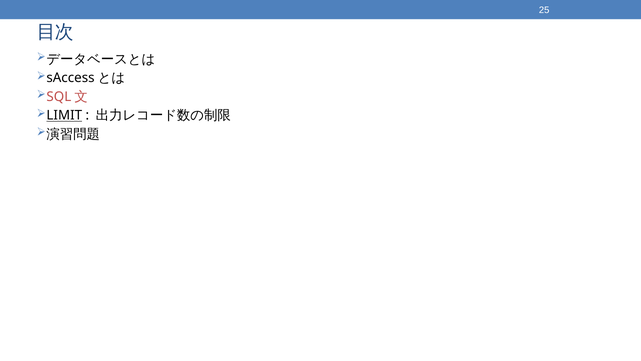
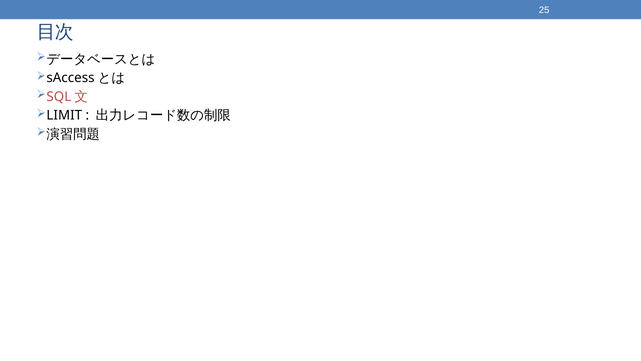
LIMIT underline: present -> none (64, 115)
